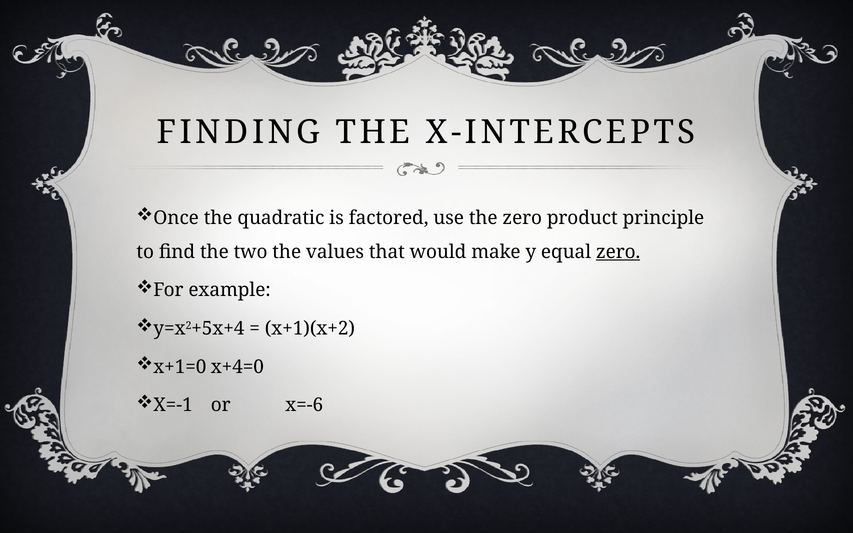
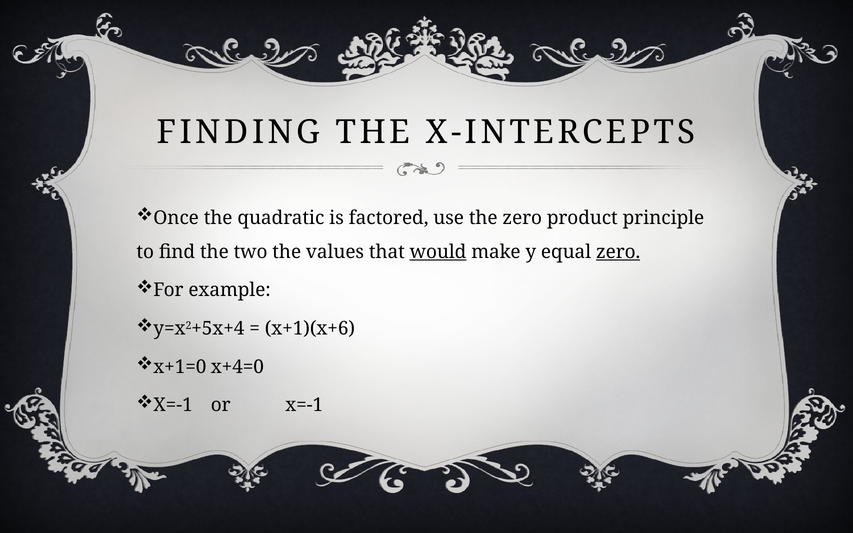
would underline: none -> present (438, 252)
x+1)(x+2: x+1)(x+2 -> x+1)(x+6 (310, 329)
or x=-6: x=-6 -> x=-1 (304, 405)
